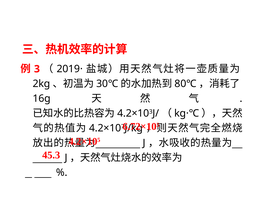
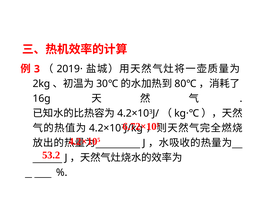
45.3: 45.3 -> 53.2 (51, 155)
